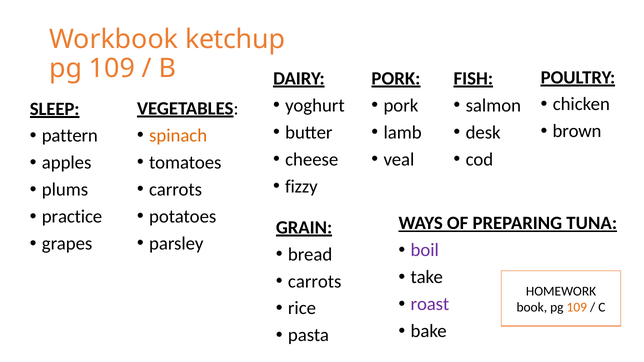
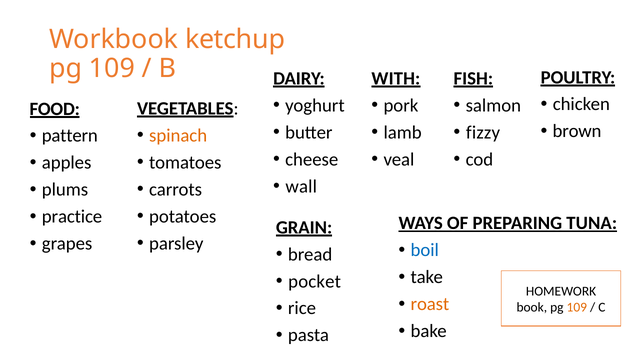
PORK: PORK -> WITH (396, 79)
SLEEP: SLEEP -> FOOD (55, 109)
desk: desk -> fizzy (483, 133)
fizzy: fizzy -> wall (301, 186)
boil colour: purple -> blue (425, 250)
carrots: carrots -> pocket (315, 282)
roast colour: purple -> orange (430, 304)
